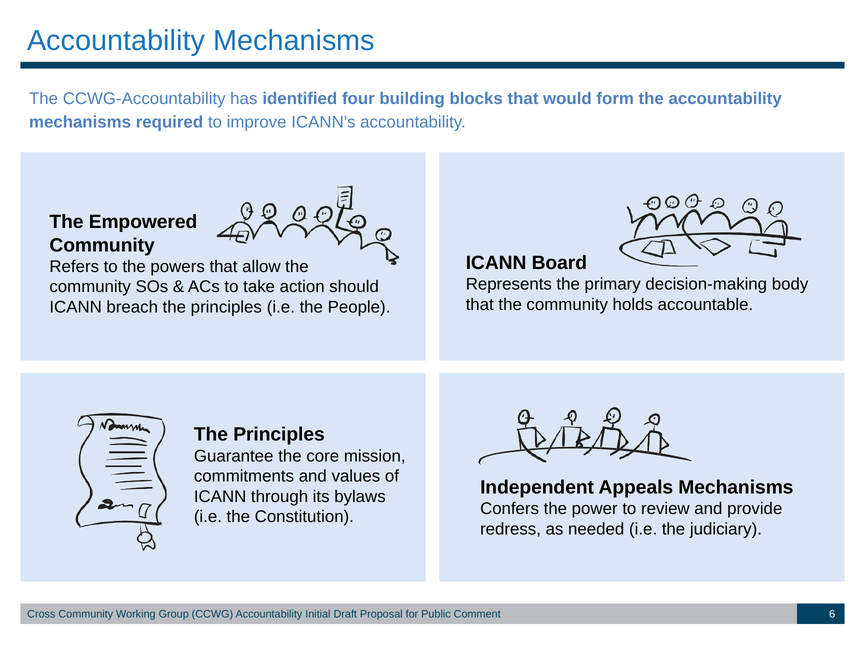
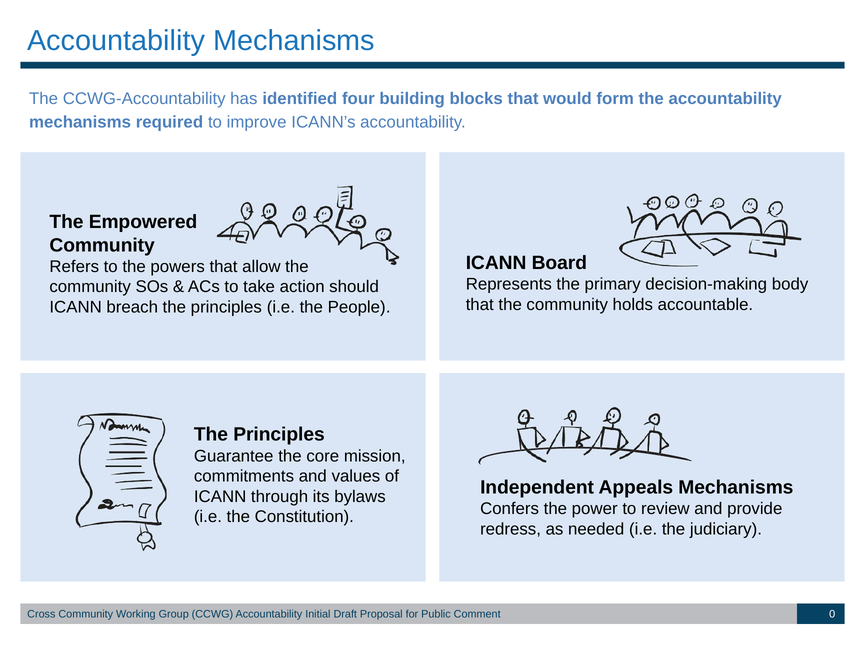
6: 6 -> 0 (832, 614)
